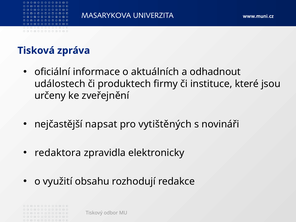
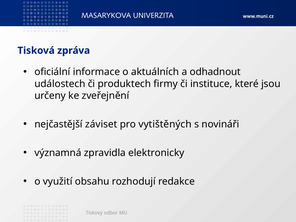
napsat: napsat -> záviset (101, 124)
redaktora: redaktora -> významná (58, 153)
